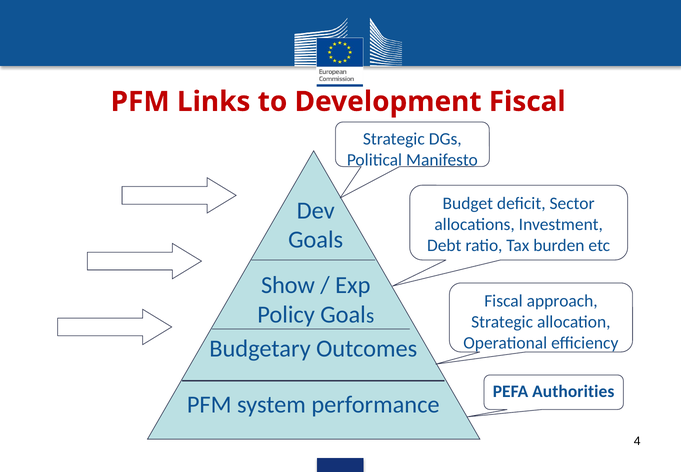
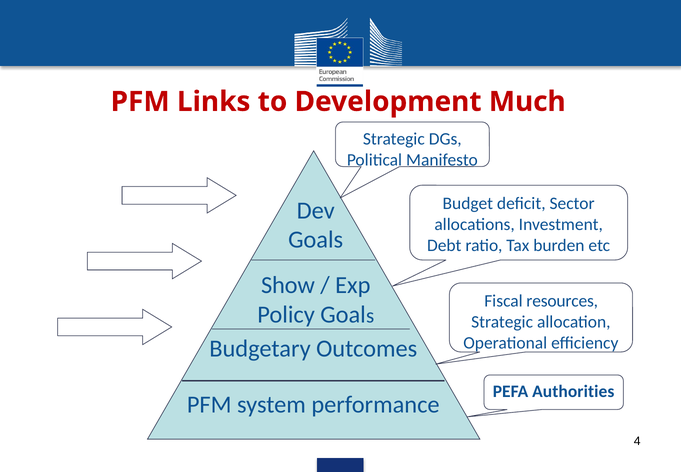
Development Fiscal: Fiscal -> Much (527, 102)
approach: approach -> resources (562, 301)
